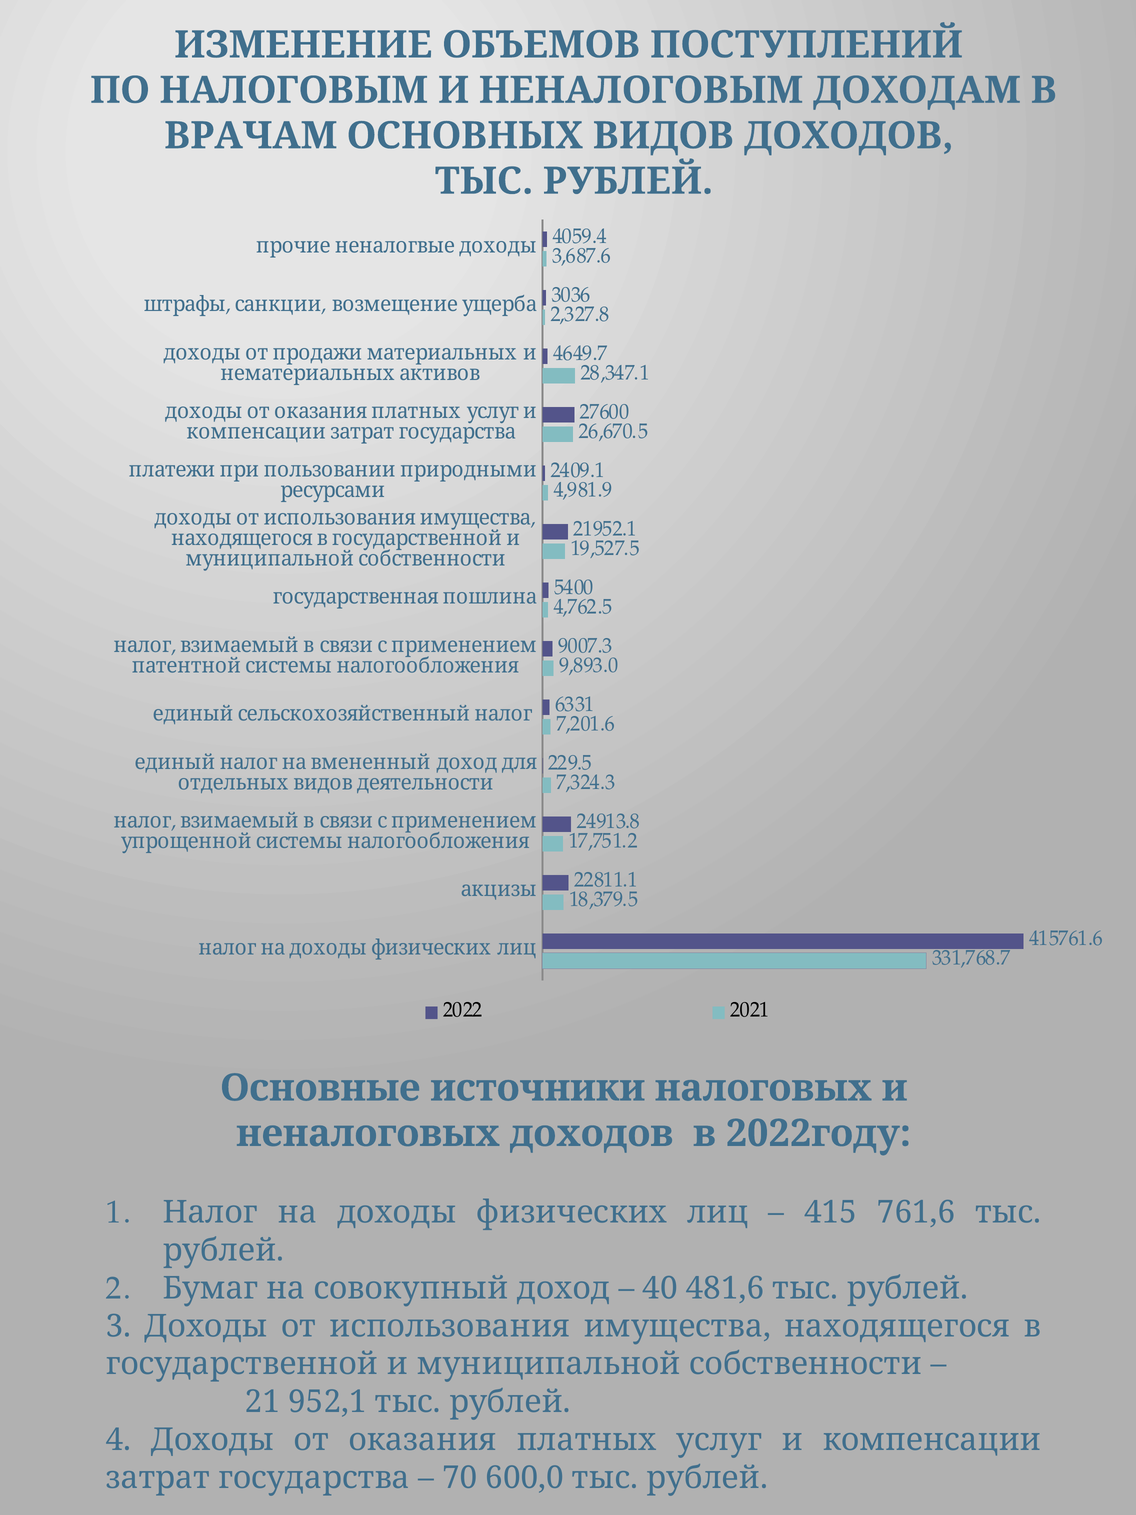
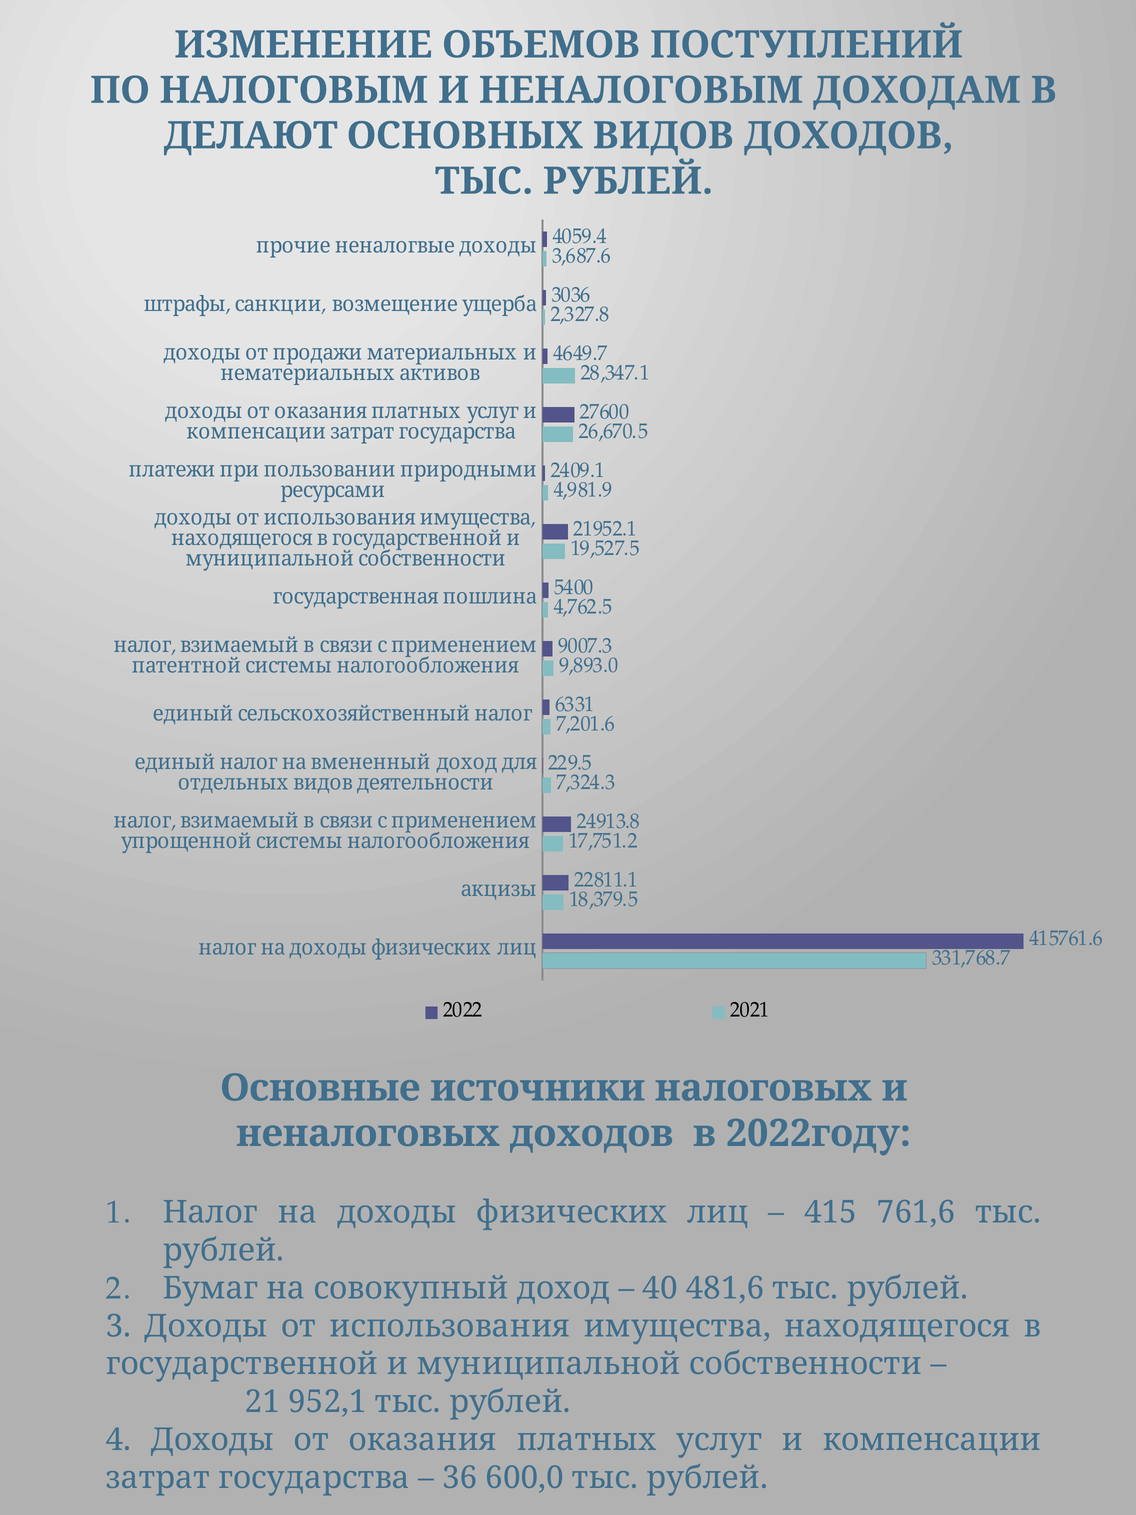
ВРАЧАМ: ВРАЧАМ -> ДЕЛАЮТ (251, 136)
70: 70 -> 36 (460, 1477)
